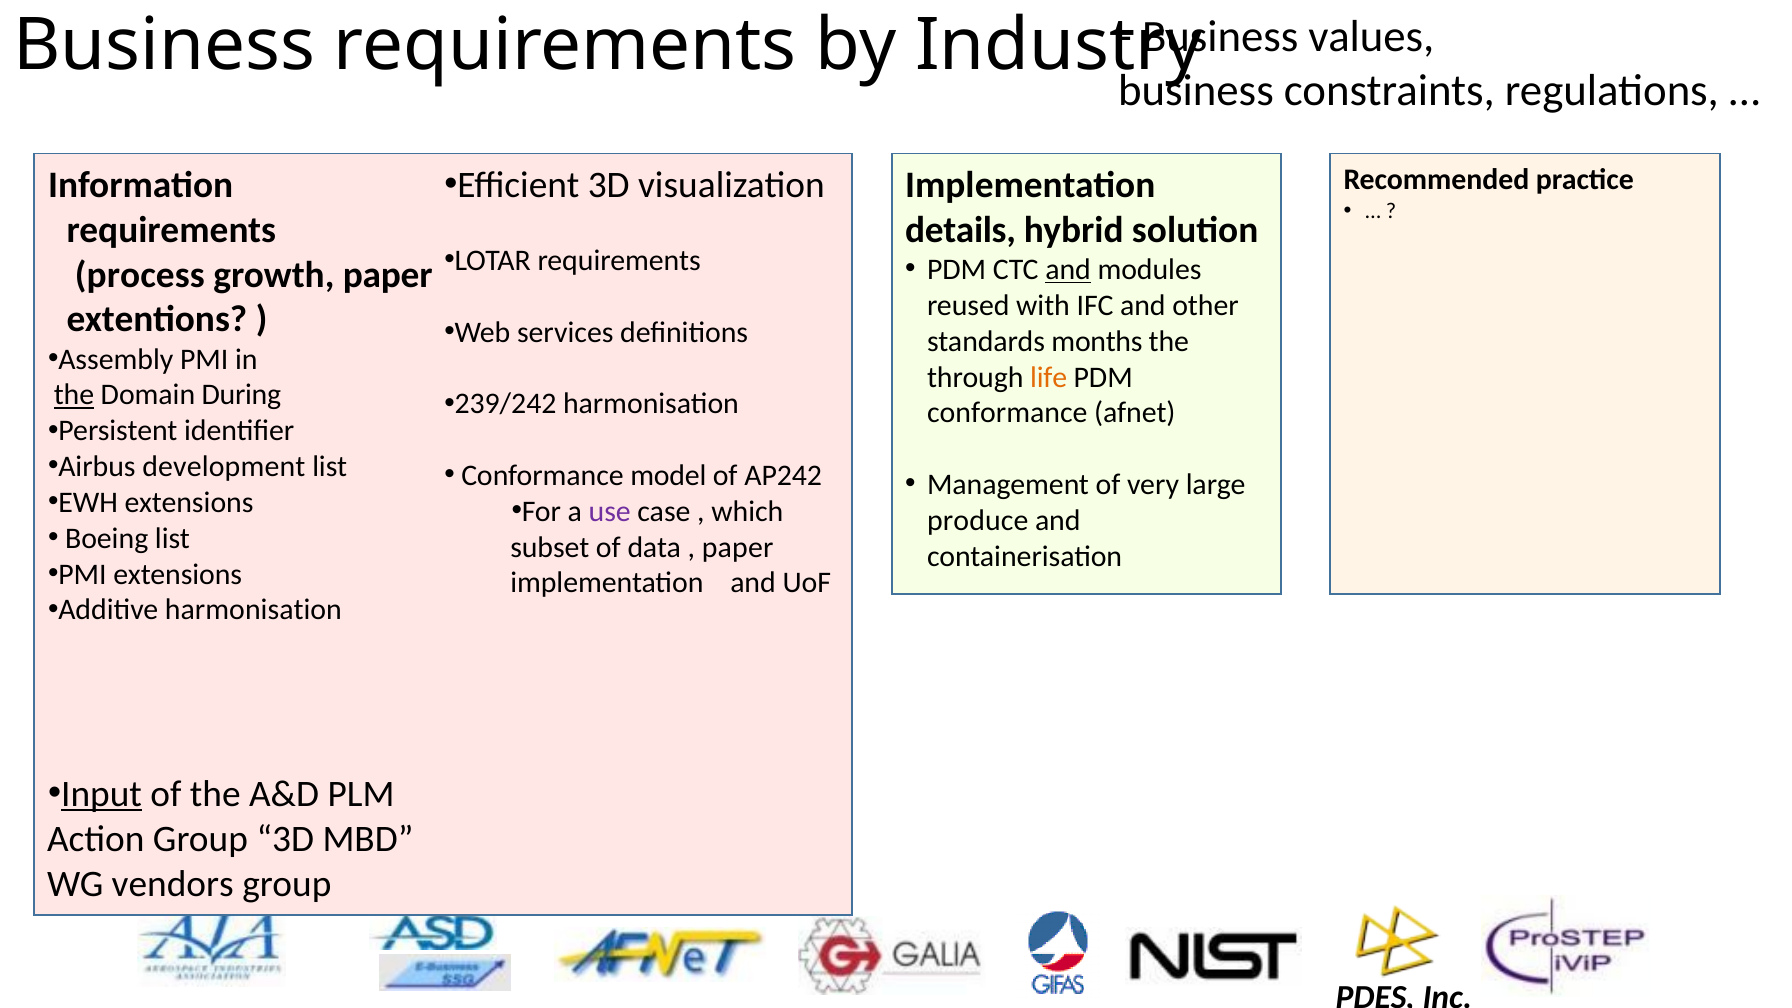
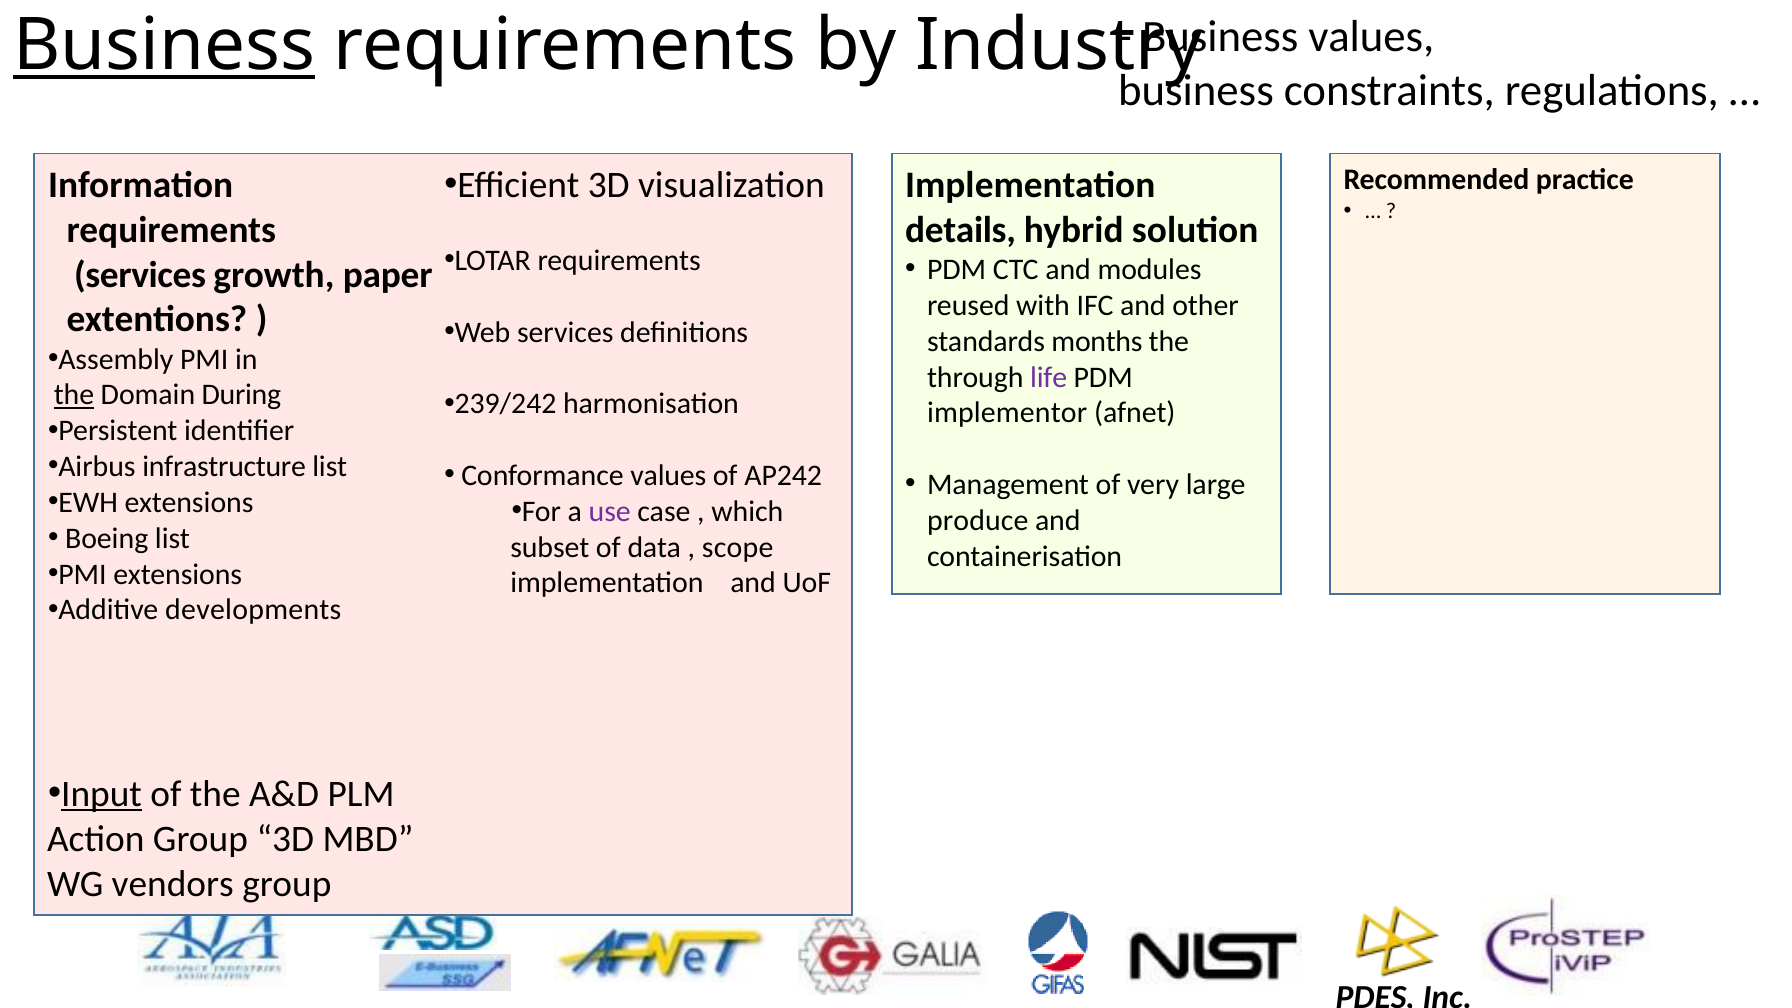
Business underline: none -> present (164, 46)
and underline: present -> none (1068, 270)
process: process -> services (140, 275)
life colour: orange -> purple (1049, 377)
conformance: conformance -> implementor (1007, 413)
development: development -> infrastructure (224, 467)
Conformance model: model -> values (668, 476)
paper: paper -> scope (738, 547)
Additive harmonisation: harmonisation -> developments (253, 610)
